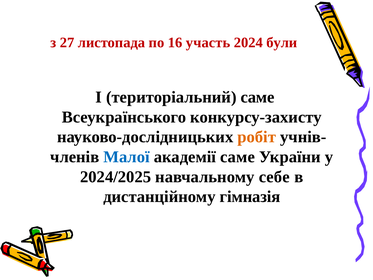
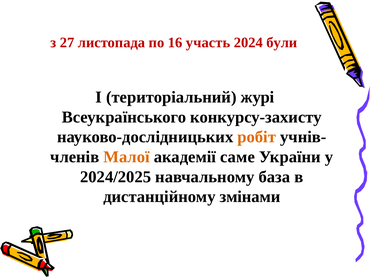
територіальний саме: саме -> журі (257, 97)
Малої colour: blue -> orange (127, 157)
себе: себе -> база (274, 177)
гімназія: гімназія -> змінами (250, 197)
